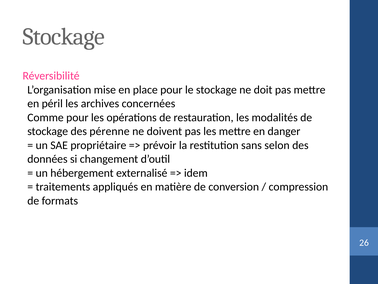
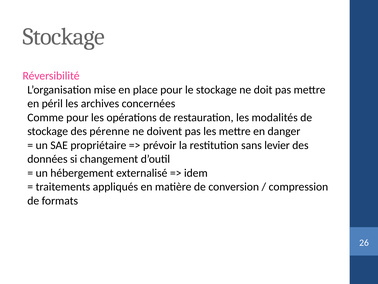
selon: selon -> levier (277, 145)
